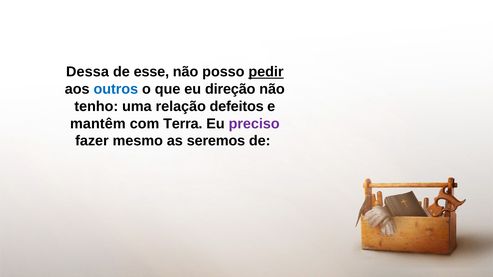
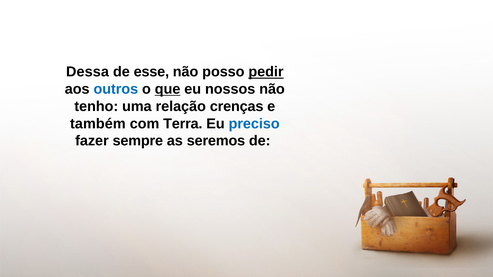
que underline: none -> present (168, 89)
direção: direção -> nossos (230, 89)
defeitos: defeitos -> crenças (237, 107)
mantêm: mantêm -> também (98, 124)
preciso colour: purple -> blue (254, 124)
mesmo: mesmo -> sempre (138, 141)
